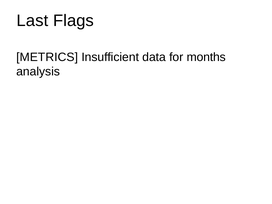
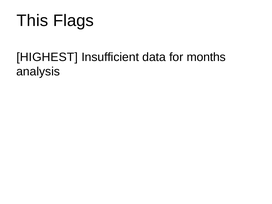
Last: Last -> This (32, 21)
METRICS: METRICS -> HIGHEST (47, 57)
